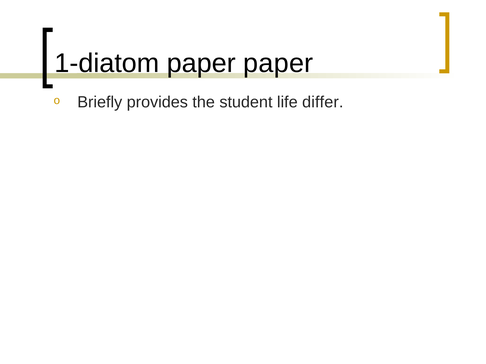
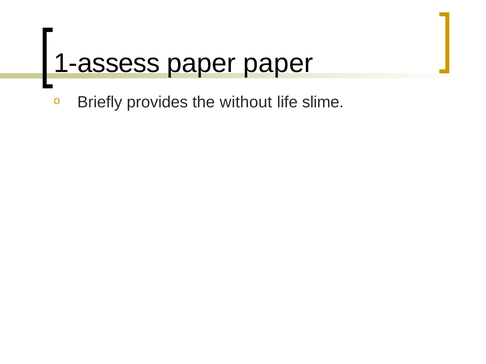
1-diatom: 1-diatom -> 1-assess (107, 63)
student: student -> without (246, 102)
differ: differ -> slime (323, 102)
